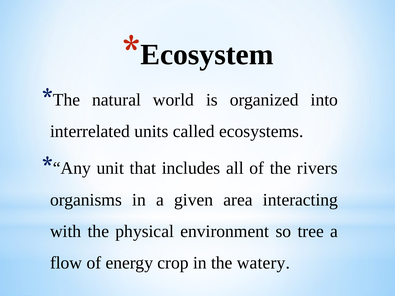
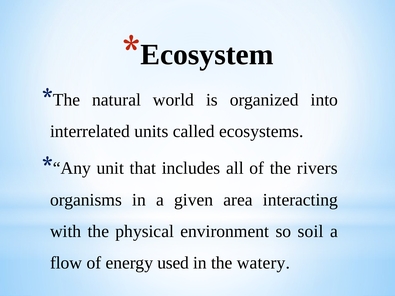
tree: tree -> soil (311, 232)
crop: crop -> used (173, 263)
